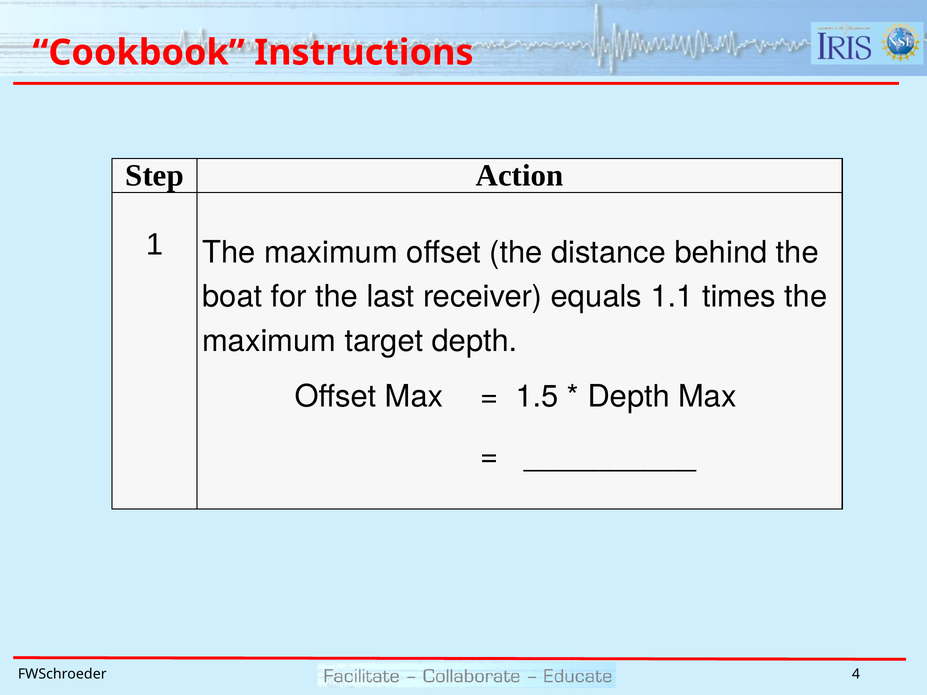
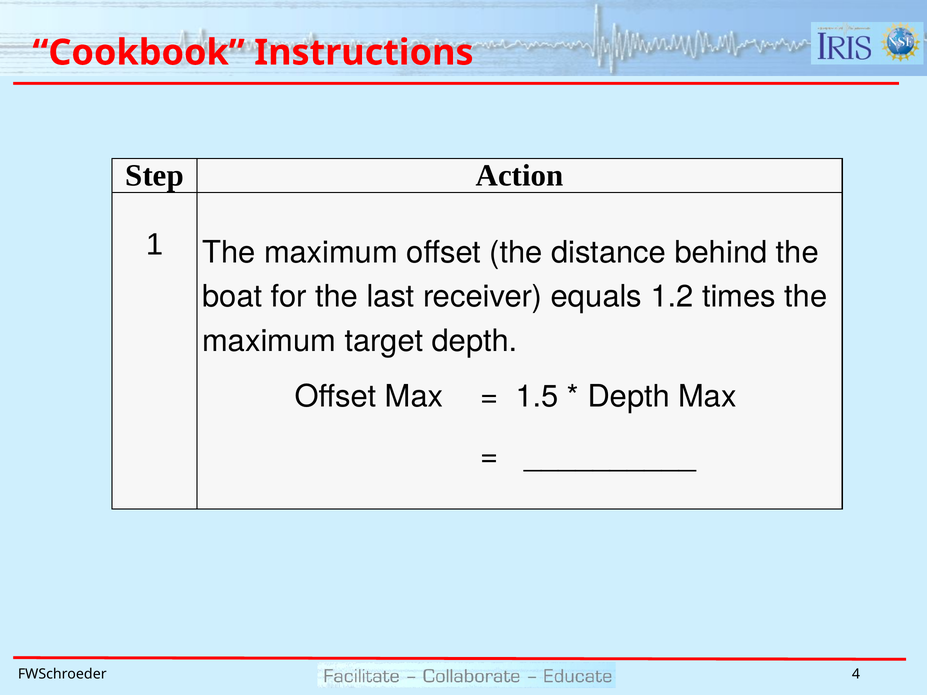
1.1: 1.1 -> 1.2 (672, 297)
